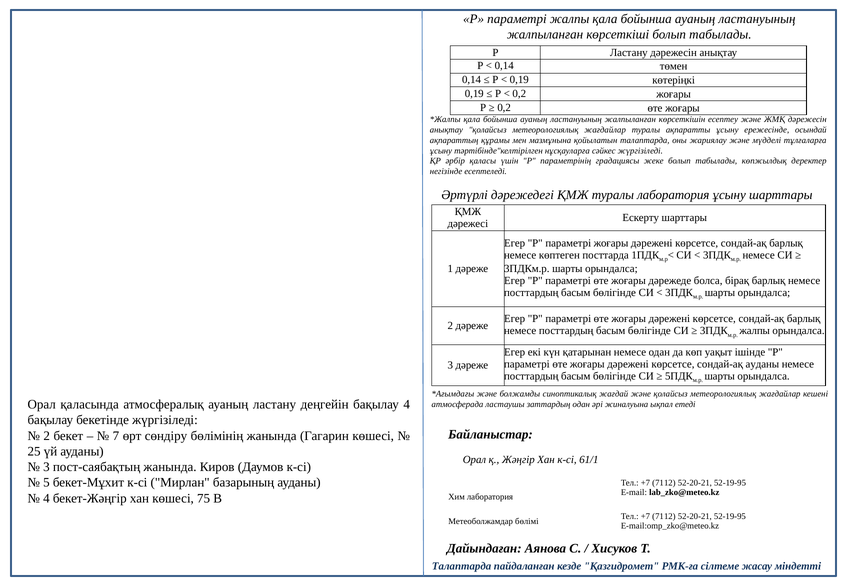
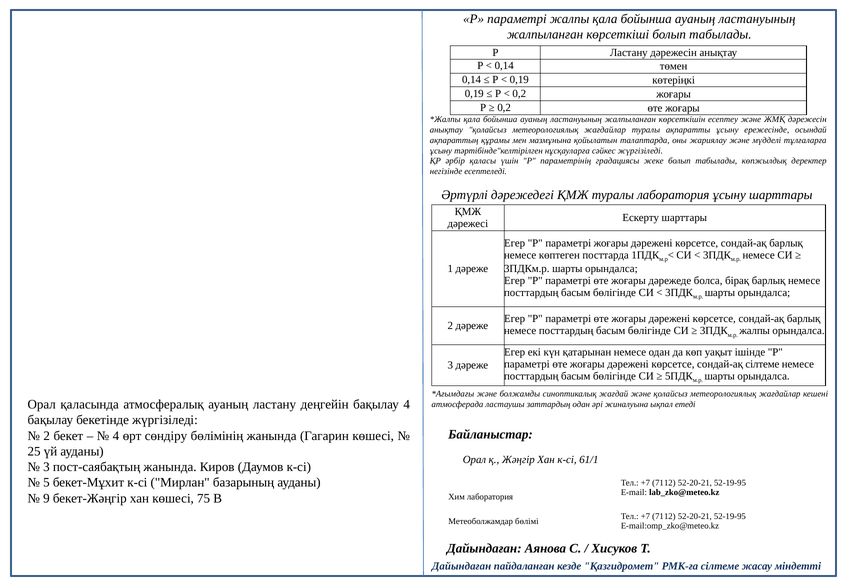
сондай-ақ ауданы: ауданы -> сілтеме (762, 364)
7: 7 -> 4 (116, 436)
4: 4 -> 9 (46, 499)
Талаптарда: Талаптарда -> Дайындаған (462, 566)
